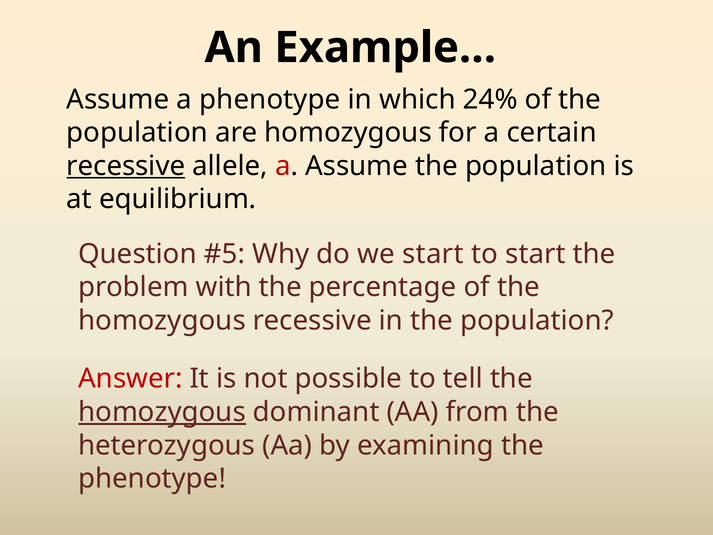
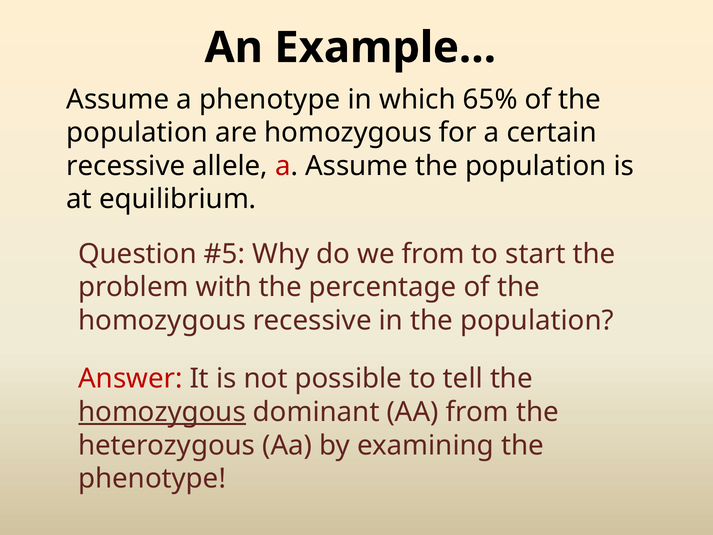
24%: 24% -> 65% (490, 99)
recessive underline: present -> none (126, 166)
we start: start -> from (433, 254)
